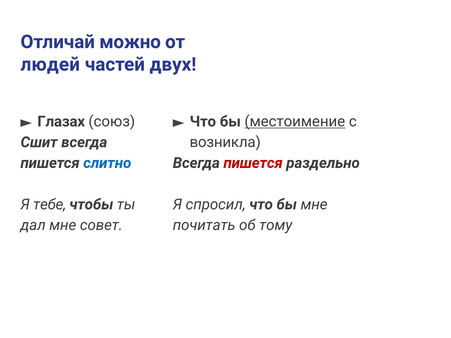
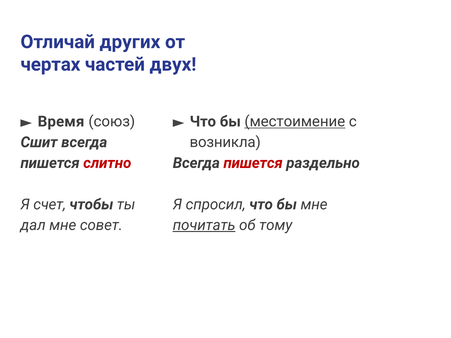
можно: можно -> других (130, 42)
людей: людей -> чертах (50, 64)
Глазах: Глазах -> Время (61, 122)
слитно colour: blue -> red (107, 163)
тебе: тебе -> счет (50, 205)
почитать underline: none -> present (204, 225)
